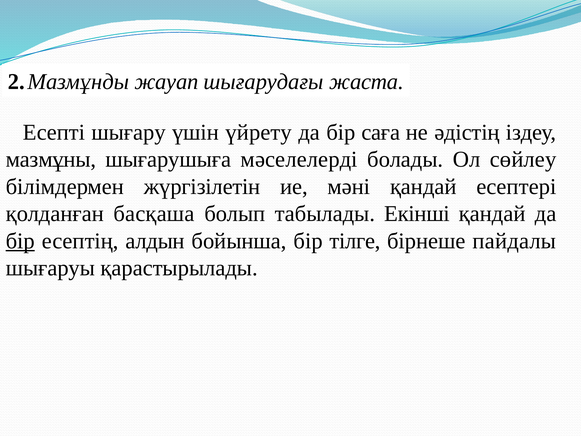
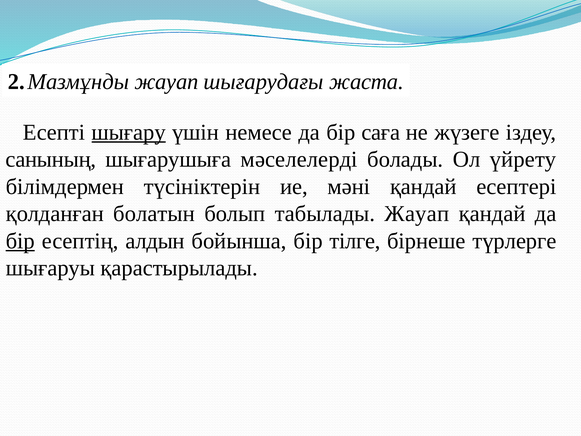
шығару underline: none -> present (129, 132)
үйрету: үйрету -> немесе (259, 132)
әдістің: әдістің -> жүзеге (467, 132)
мазмұны: мазмұны -> санының (51, 159)
сөйлеу: сөйлеу -> үйрету (523, 159)
жүргізілетін: жүргізілетін -> түсініктерін (202, 187)
басқаша: басқаша -> болатын (154, 214)
табылады Екінші: Екінші -> Жауап (417, 214)
пайдалы: пайдалы -> түрлерге (514, 241)
